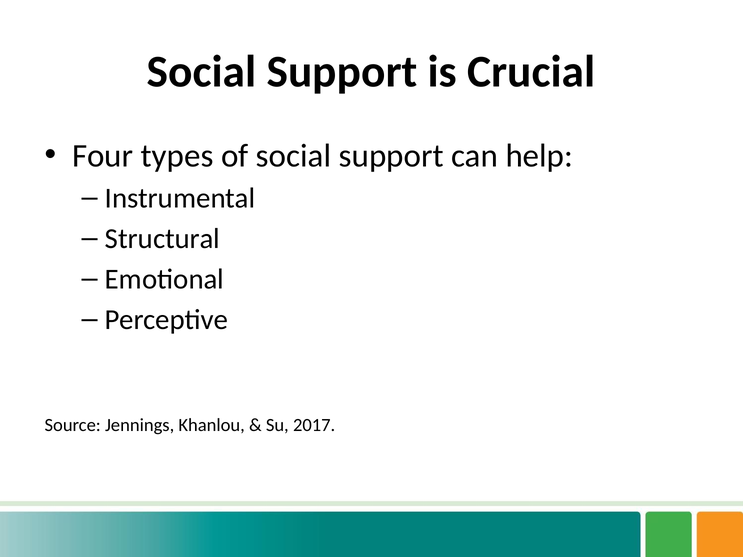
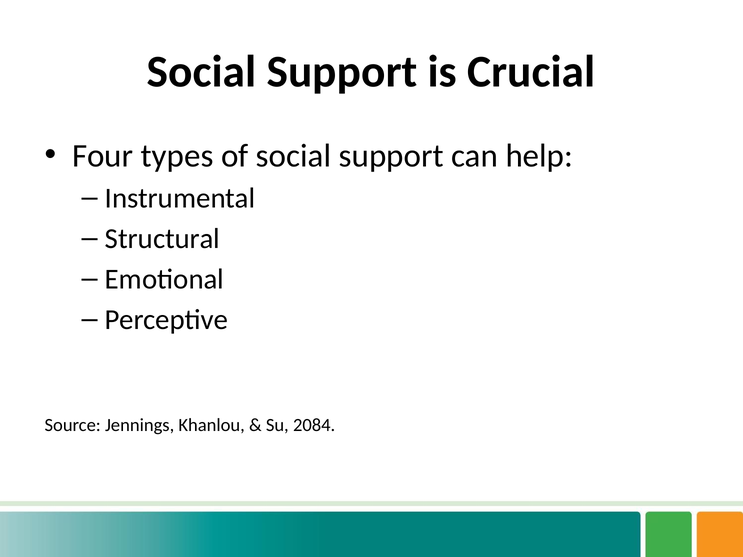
2017: 2017 -> 2084 (314, 425)
